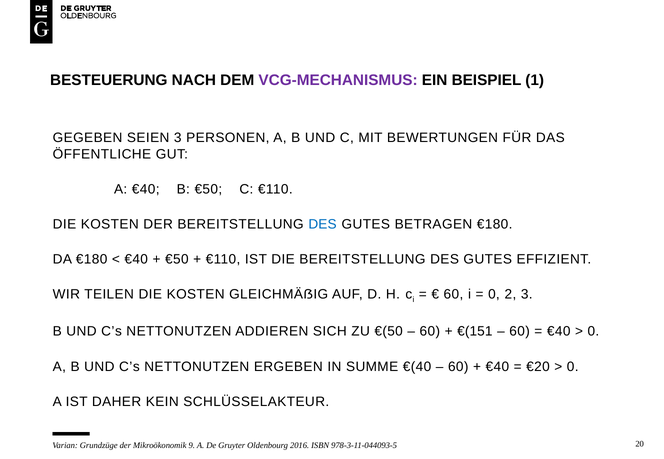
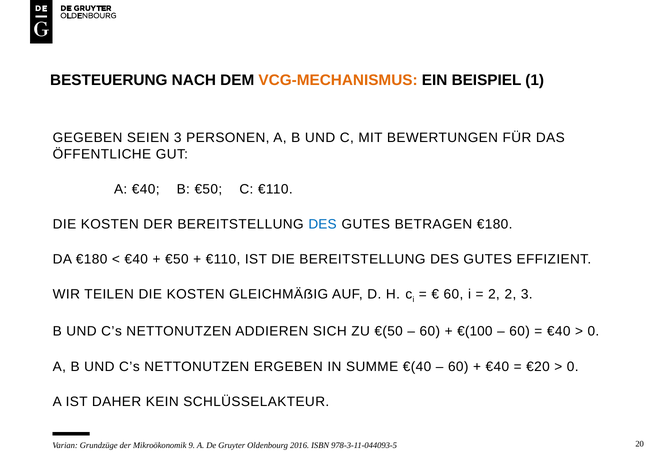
VCG-MECHANISMUS colour: purple -> orange (338, 80)
0: 0 -> 2 (494, 295)
€(151: €(151 -> €(100 (475, 332)
